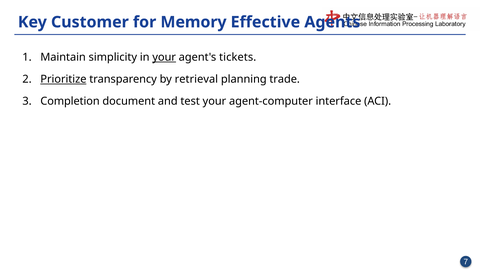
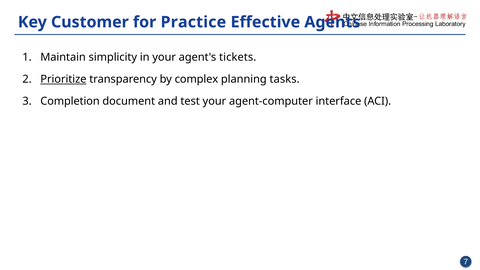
Memory: Memory -> Practice (193, 22)
your underline: present -> none (164, 57)
retrieval: retrieval -> complex (196, 79)
trade: trade -> tasks (285, 79)
